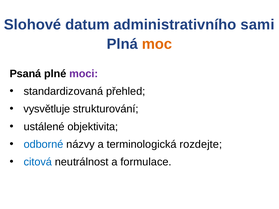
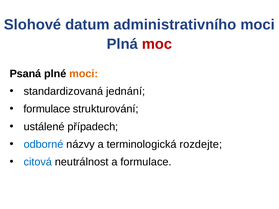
administrativního sami: sami -> moci (258, 25)
moc colour: orange -> red (157, 44)
moci colour: purple -> orange (84, 74)
přehled: přehled -> jednání (126, 91)
vysvětluje: vysvětluje -> formulace (47, 109)
objektivita: objektivita -> případech (93, 127)
